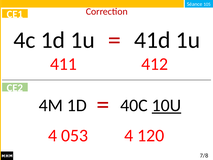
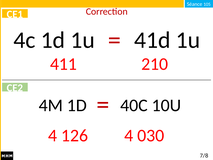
412: 412 -> 210 (155, 64)
10U underline: present -> none (166, 105)
053: 053 -> 126 (75, 135)
120: 120 -> 030 (151, 135)
